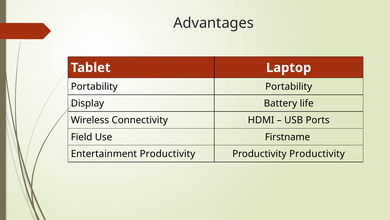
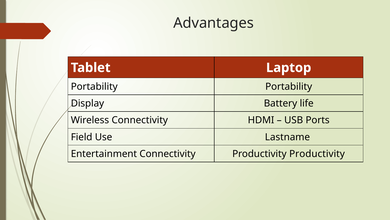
Firstname: Firstname -> Lastname (287, 137)
Entertainment Productivity: Productivity -> Connectivity (168, 153)
